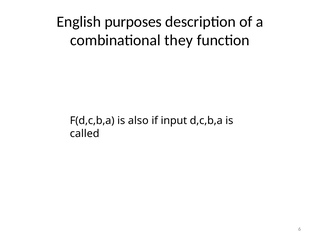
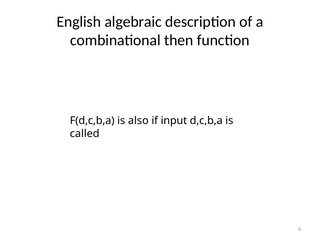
purposes: purposes -> algebraic (133, 22)
they: they -> then (179, 40)
